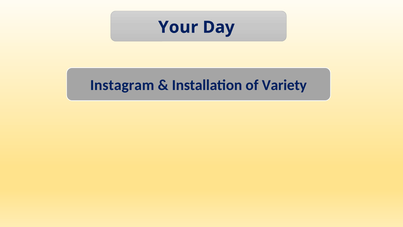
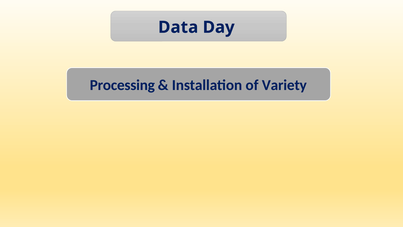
Your: Your -> Data (178, 27)
Instagram: Instagram -> Processing (122, 85)
